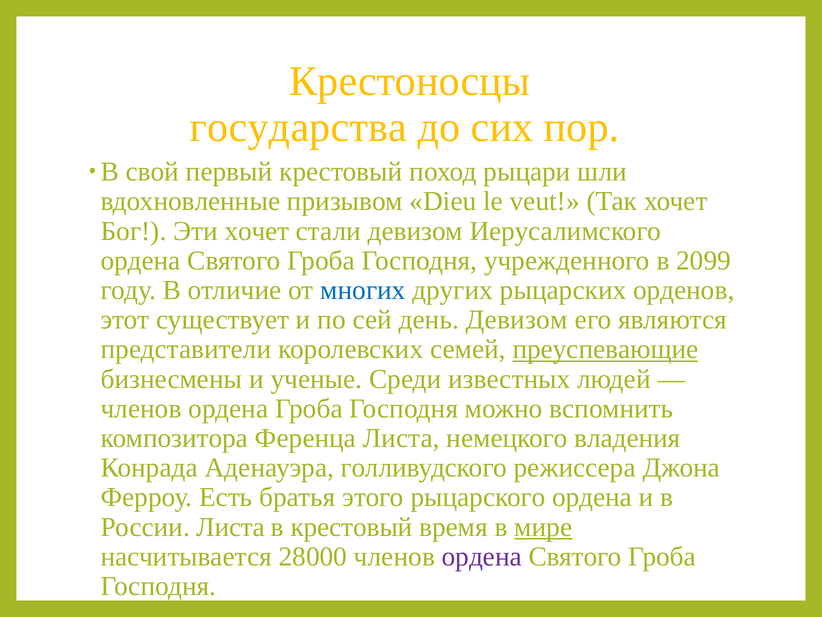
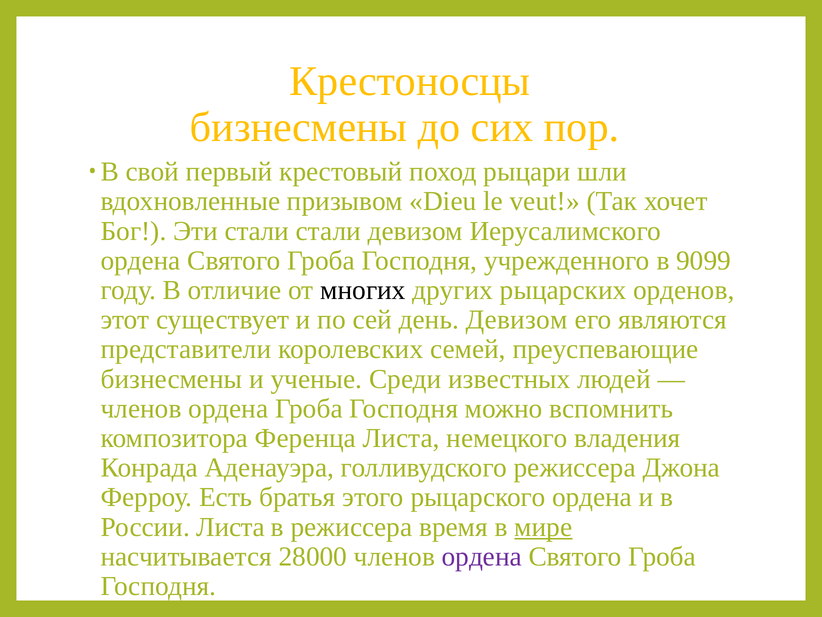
государства: государства -> бизнесмены (299, 127)
Эти хочет: хочет -> стали (257, 231)
2099: 2099 -> 9099 (704, 260)
многих colour: blue -> black (363, 290)
преуспевающие underline: present -> none (605, 349)
в крестовый: крестовый -> режиссера (351, 527)
